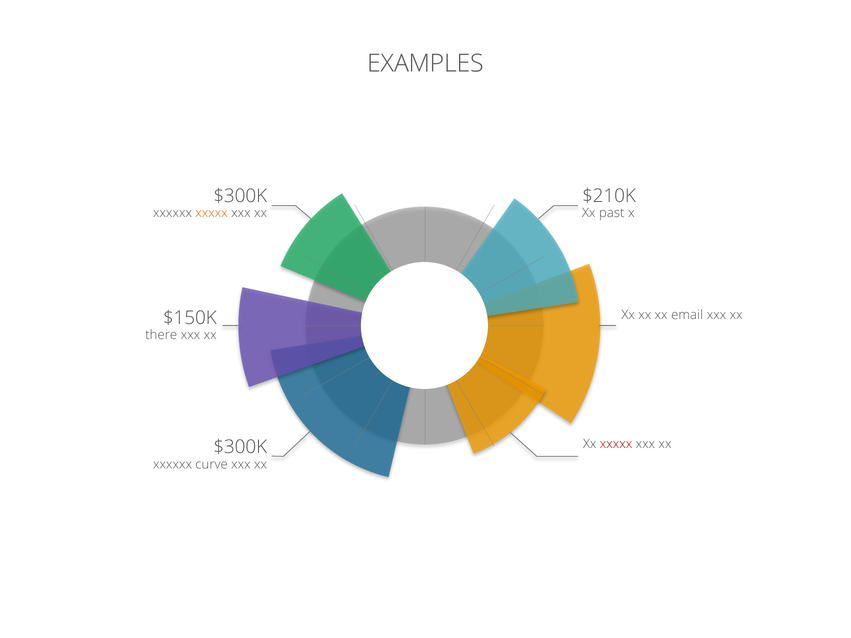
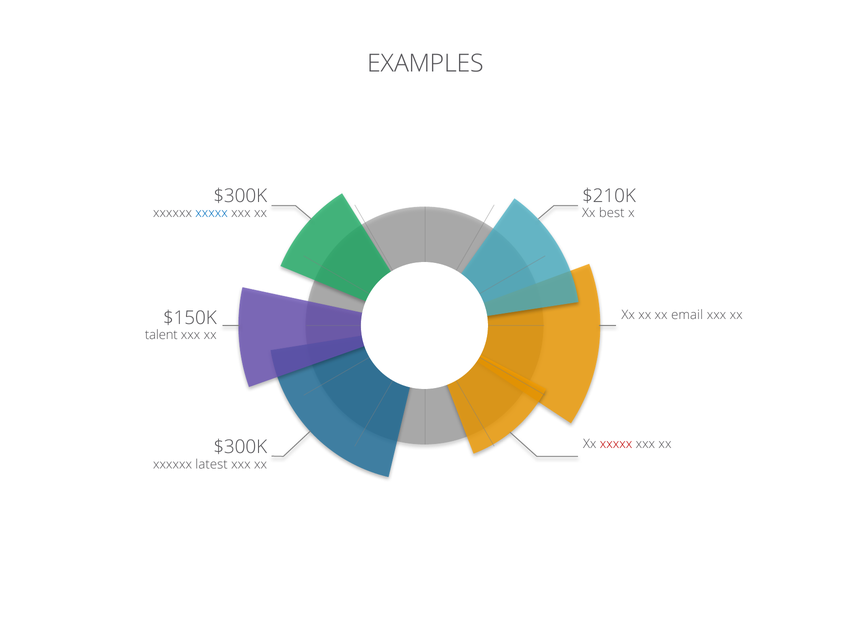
xxxxx colour: orange -> blue (212, 213)
past: past -> best (612, 213)
there: there -> talent (161, 335)
curve: curve -> latest (212, 465)
